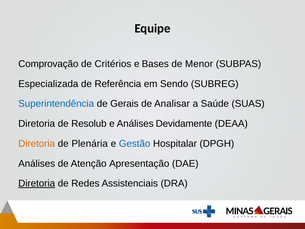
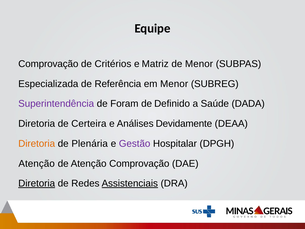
Bases: Bases -> Matriz (155, 64)
em Sendo: Sendo -> Menor (174, 84)
Superintendência colour: blue -> purple (56, 104)
Gerais: Gerais -> Foram (124, 104)
Analisar: Analisar -> Definido (172, 104)
SUAS: SUAS -> DADA (248, 104)
Resolub: Resolub -> Certeira (89, 124)
Gestão colour: blue -> purple (135, 143)
Análises: Análises -> Atenção (37, 163)
Atenção Apresentação: Apresentação -> Comprovação (139, 163)
Assistenciais underline: none -> present (130, 183)
